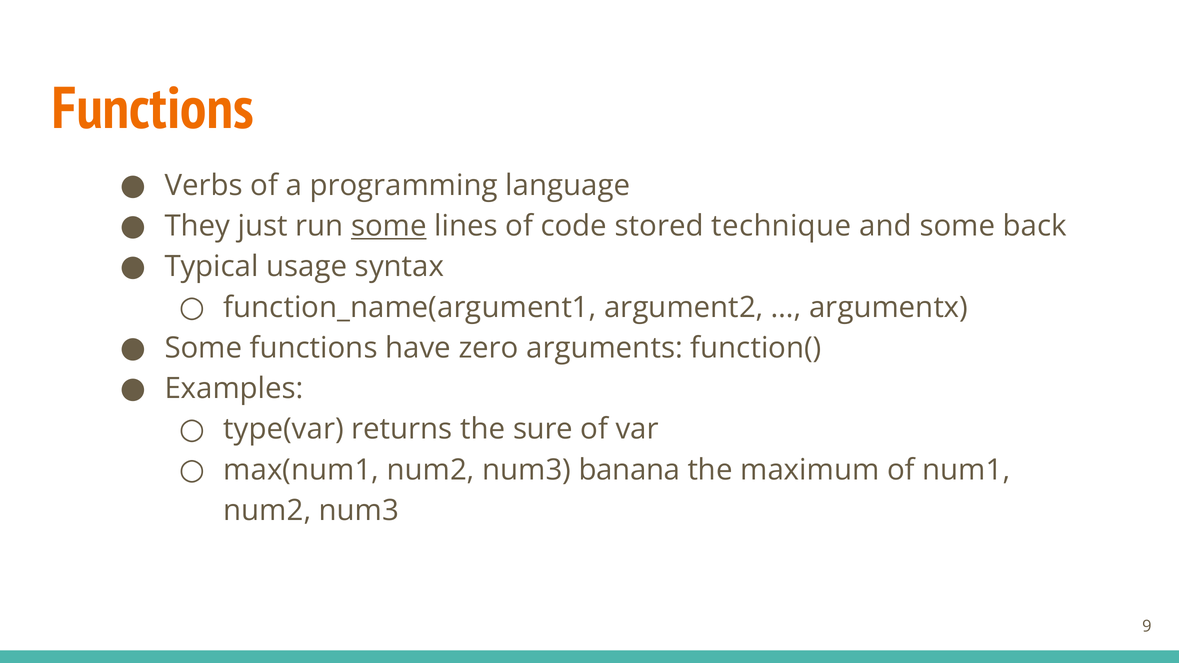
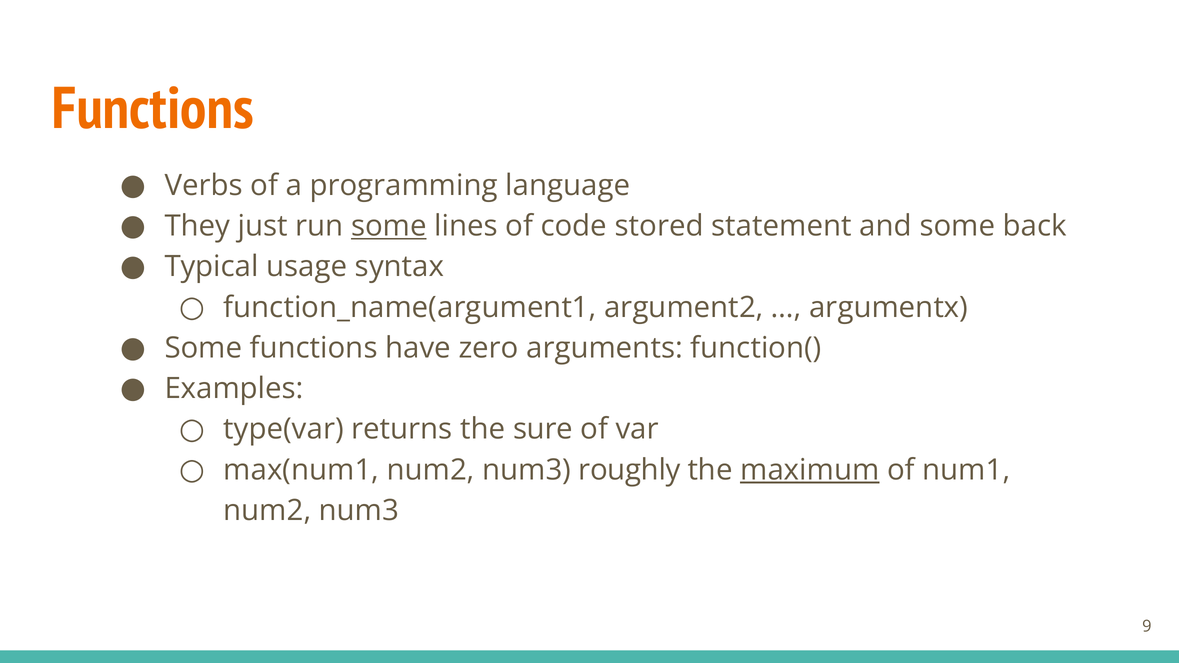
technique: technique -> statement (781, 226)
banana: banana -> roughly (629, 470)
maximum underline: none -> present (810, 470)
